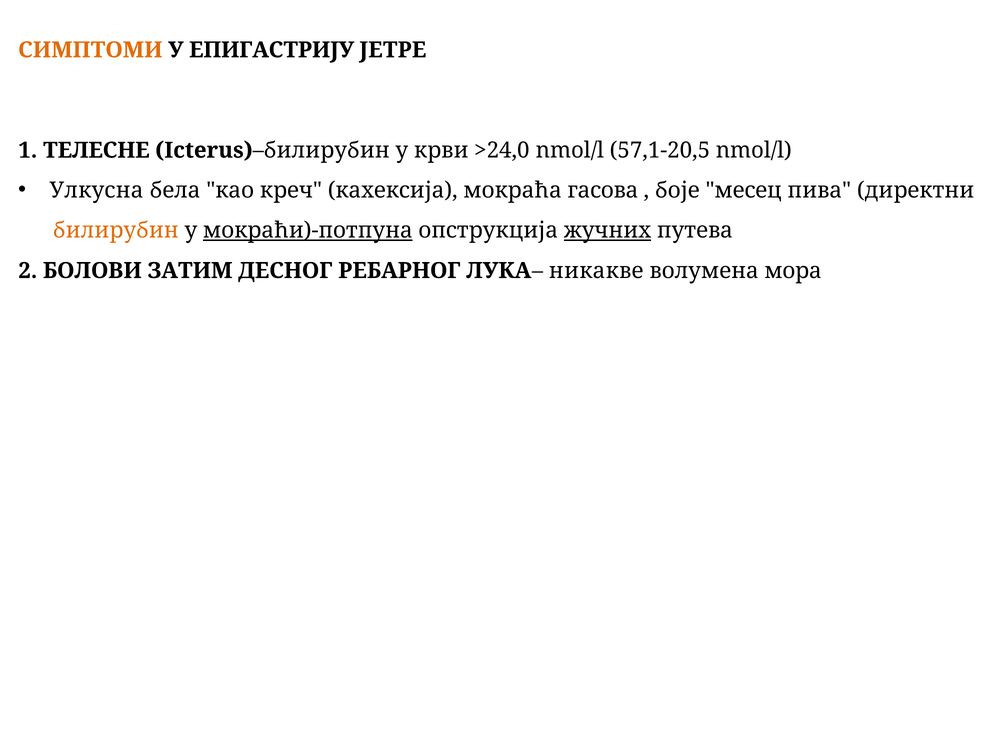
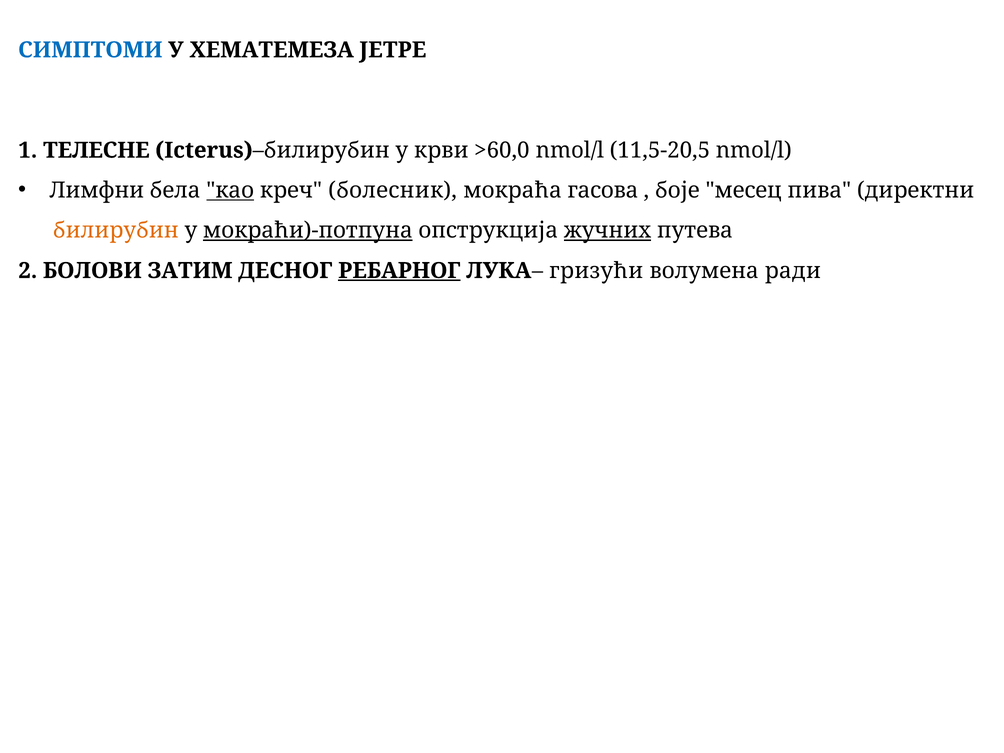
СИМПТОМИ colour: orange -> blue (90, 50)
ЕПИГАСТРИЈУ: ЕПИГАСТРИЈУ -> ХЕМАТЕМЕЗА (272, 50)
>24,0: >24,0 -> >60,0 (502, 150)
57,1-20,5: 57,1-20,5 -> 11,5-20,5 (660, 150)
Улкусна: Улкусна -> Лимфни (97, 190)
као underline: none -> present (230, 190)
кахексија: кахексија -> болесник (393, 190)
РЕБАРНОГ underline: none -> present (399, 271)
никакве: никакве -> гризући (596, 271)
мора: мора -> ради (793, 271)
